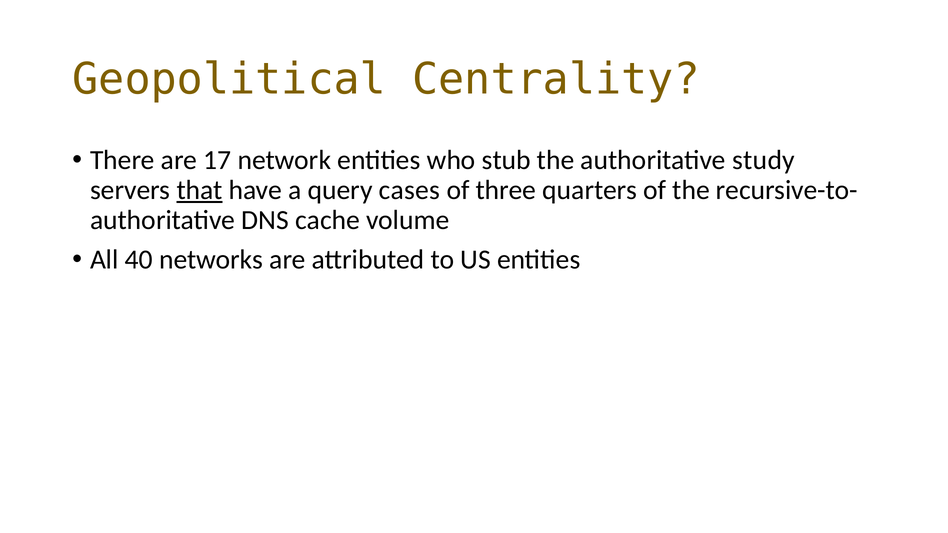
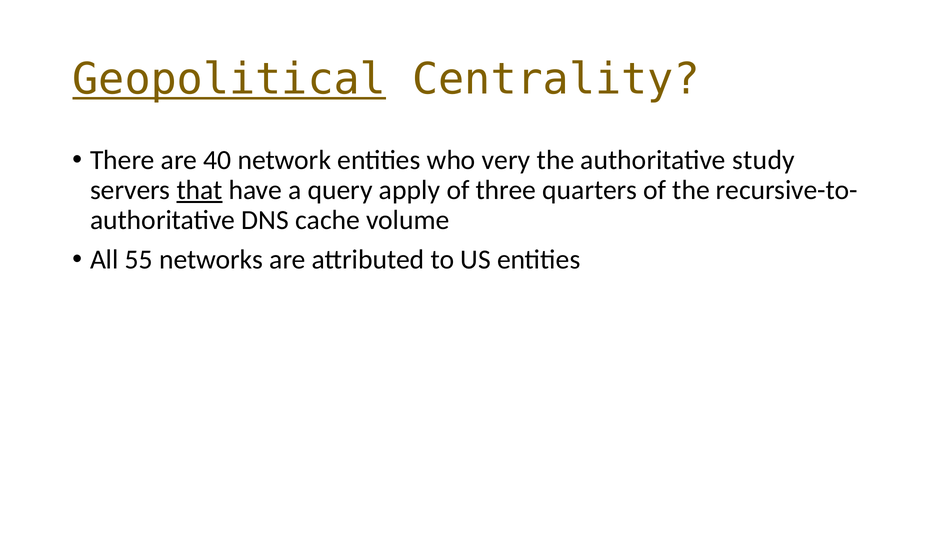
Geopolitical underline: none -> present (229, 80)
17: 17 -> 40 (217, 160)
stub: stub -> very (506, 160)
cases: cases -> apply (409, 190)
40: 40 -> 55 (139, 260)
